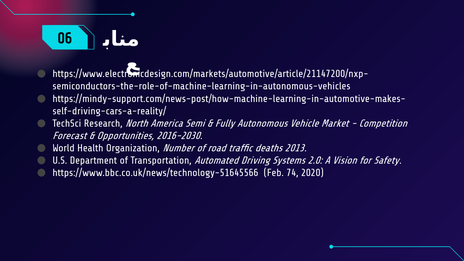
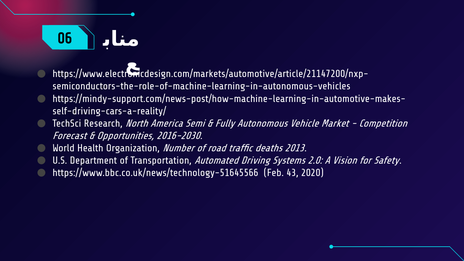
74: 74 -> 43 (292, 173)
